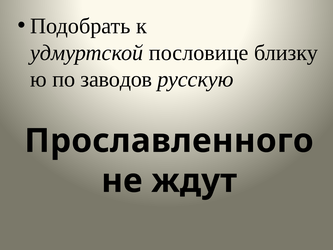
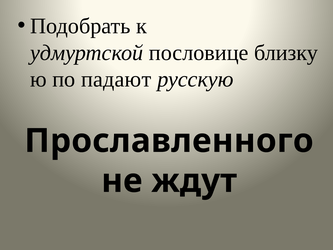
заводов: заводов -> падают (116, 79)
